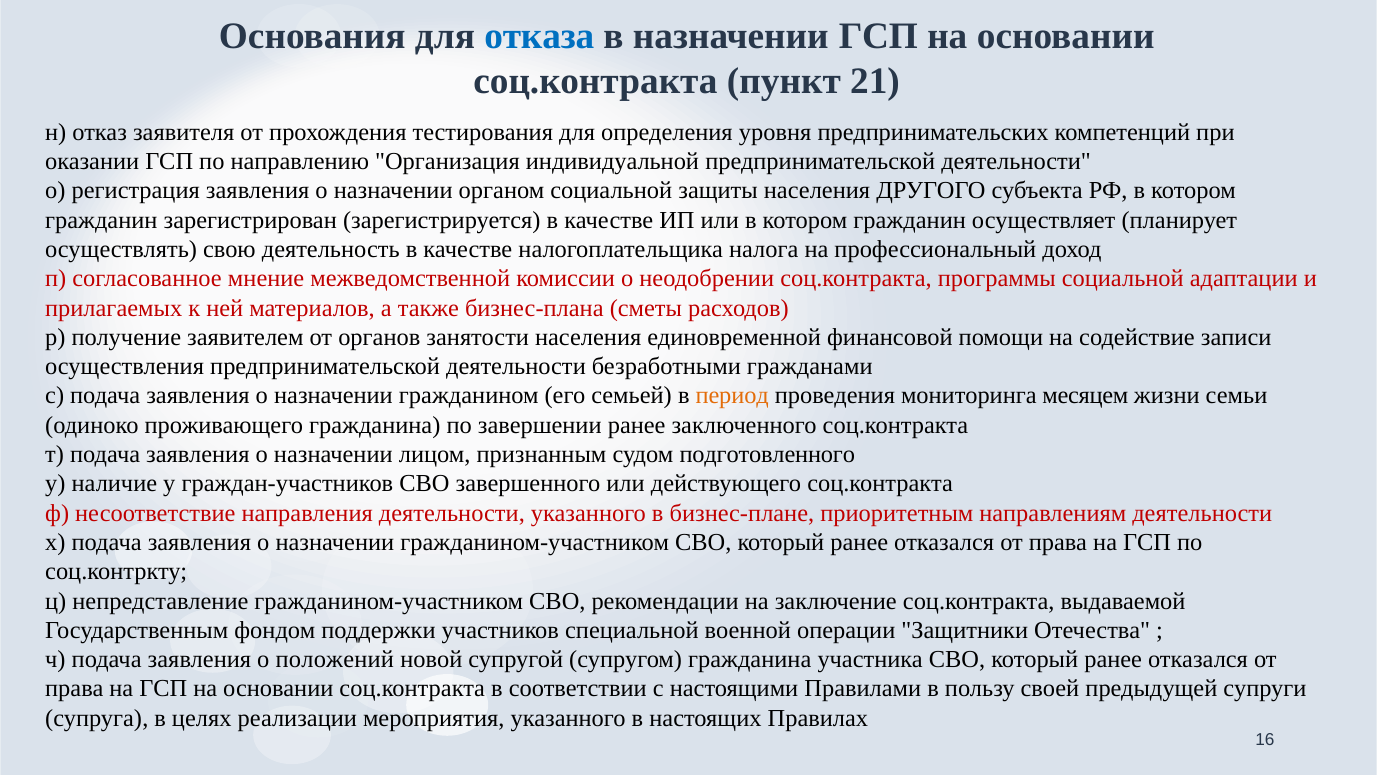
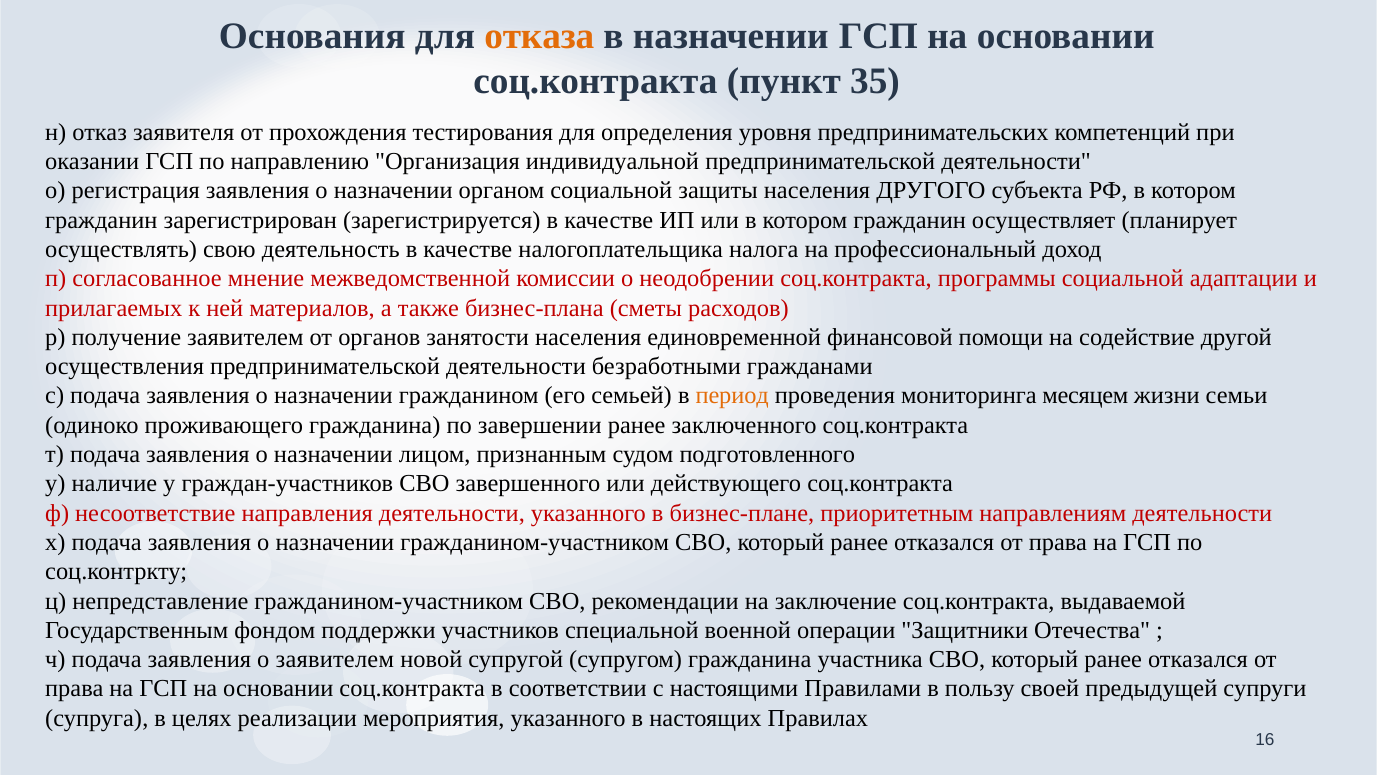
отказа colour: blue -> orange (539, 37)
21: 21 -> 35 (875, 81)
записи: записи -> другой (1236, 337)
о положений: положений -> заявителем (335, 659)
